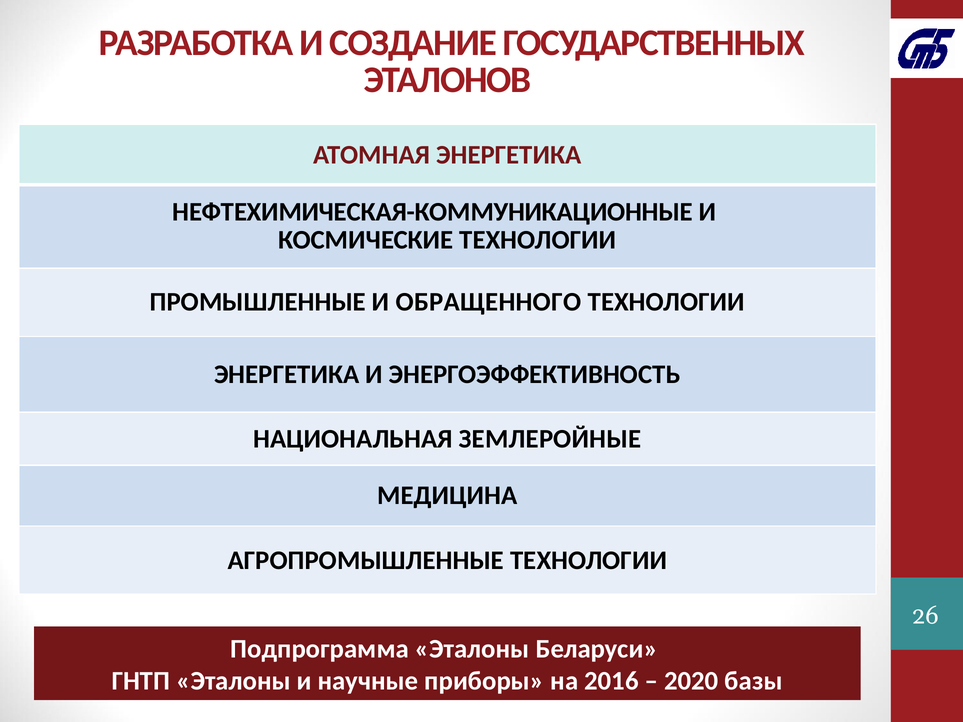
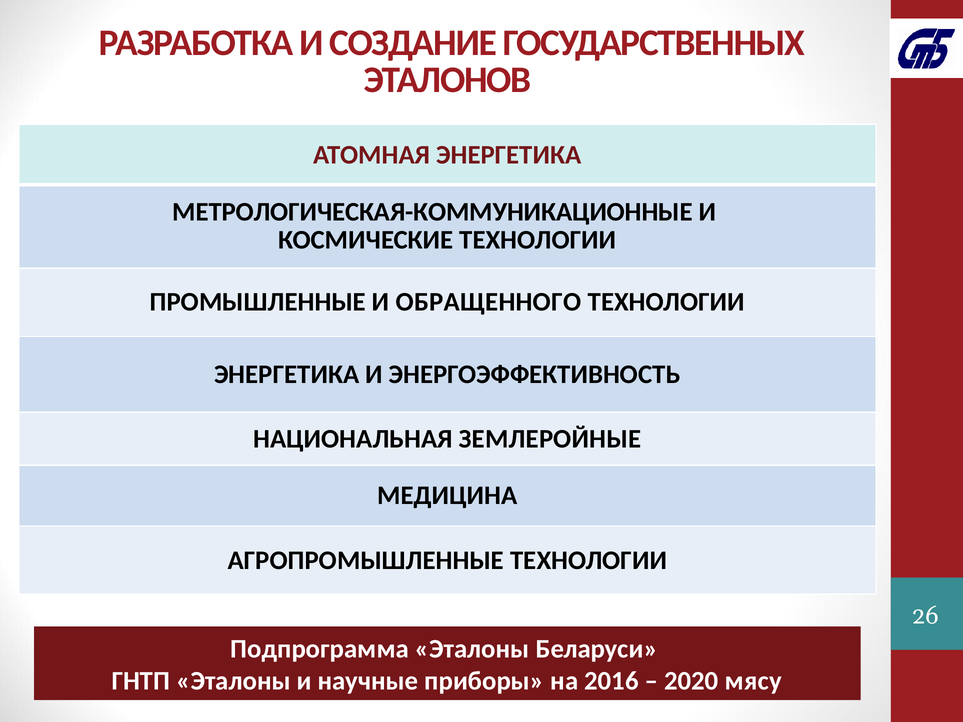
НЕФТЕХИМИЧЕСКАЯ-КОММУНИКАЦИОННЫЕ: НЕФТЕХИМИЧЕСКАЯ-КОММУНИКАЦИОННЫЕ -> МЕТРОЛОГИЧЕСКАЯ-КОММУНИКАЦИОННЫЕ (433, 212)
базы: базы -> мясу (753, 681)
